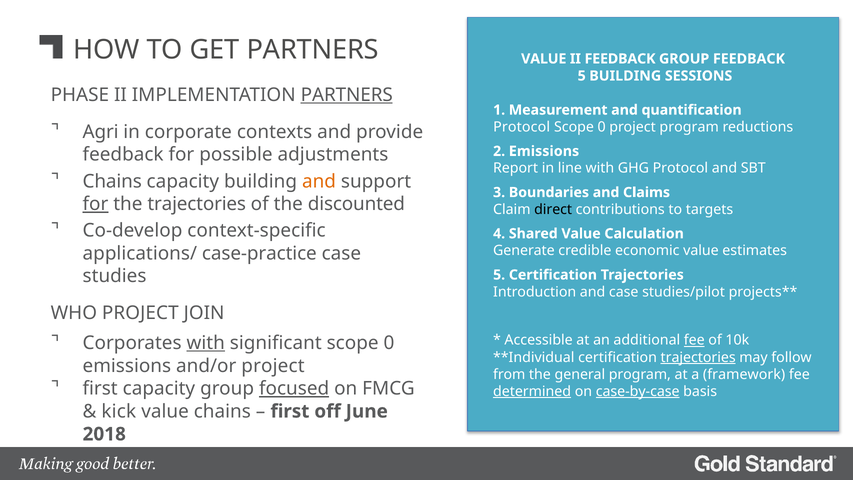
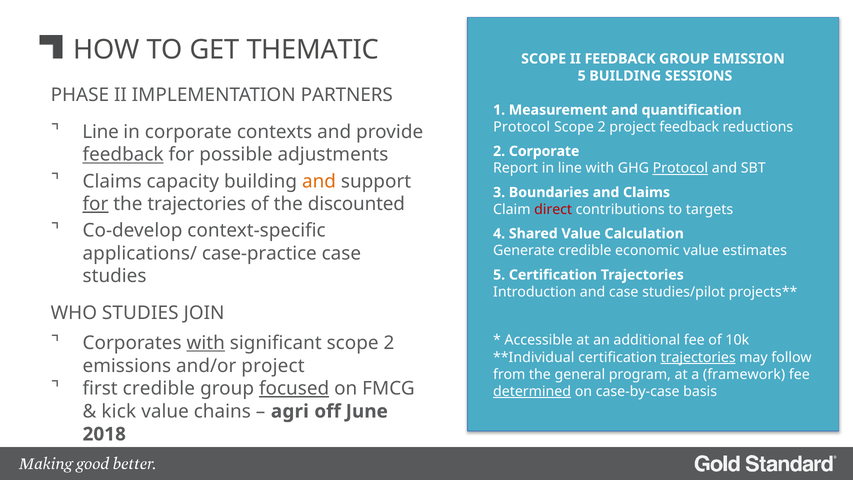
GET PARTNERS: PARTNERS -> THEMATIC (313, 50)
VALUE: VALUE -> SCOPE (544, 59)
GROUP FEEDBACK: FEEDBACK -> EMISSION (749, 59)
PARTNERS underline: present -> none (347, 95)
0: 0 -> 2 (602, 127)
project program: program -> feedback (689, 127)
Agri: Agri -> Line (101, 132)
2 Emissions: Emissions -> Corporate (544, 151)
feedback underline: none -> present (123, 155)
Protocol underline: none -> present (680, 168)
Chains: Chains -> Claims (112, 181)
direct colour: black -> red (553, 209)
WHO PROJECT: PROJECT -> STUDIES (140, 313)
significant scope 0: 0 -> 2 (389, 343)
fee underline: present -> none (694, 340)
first capacity: capacity -> credible (159, 388)
case-by-case underline: present -> none (638, 391)
first: first -> agri (290, 411)
